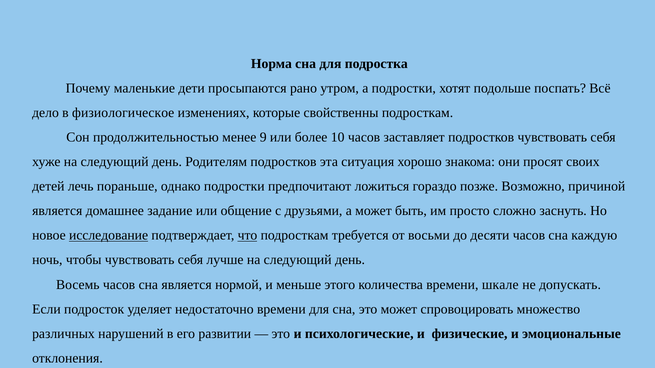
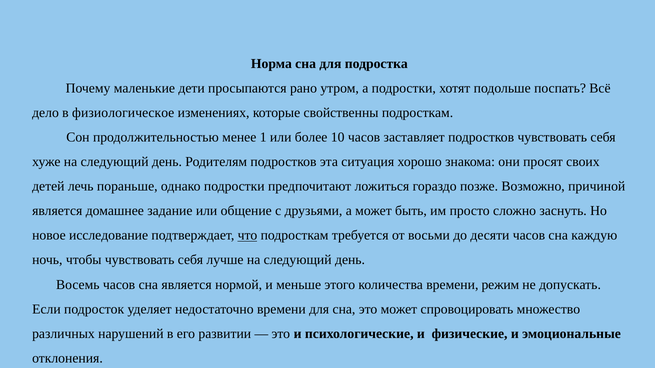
9: 9 -> 1 (263, 137)
исследование underline: present -> none (109, 236)
шкале: шкале -> режим (500, 285)
